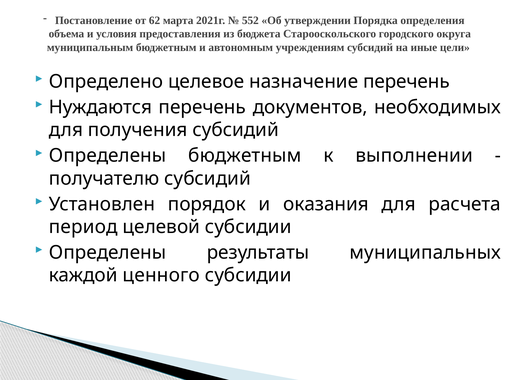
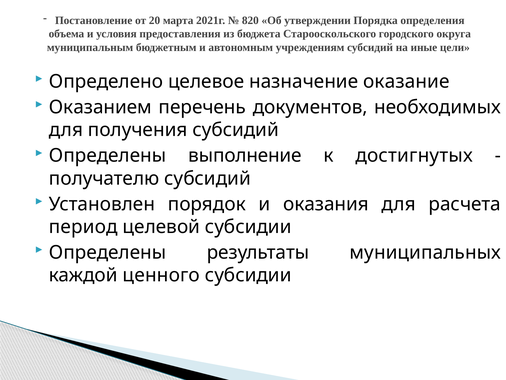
62: 62 -> 20 (155, 20)
552: 552 -> 820 (250, 20)
назначение перечень: перечень -> оказание (406, 81)
Нуждаются: Нуждаются -> Оказанием (100, 107)
Определены бюджетным: бюджетным -> выполнение (245, 155)
выполнении: выполнении -> достигнутых (414, 155)
